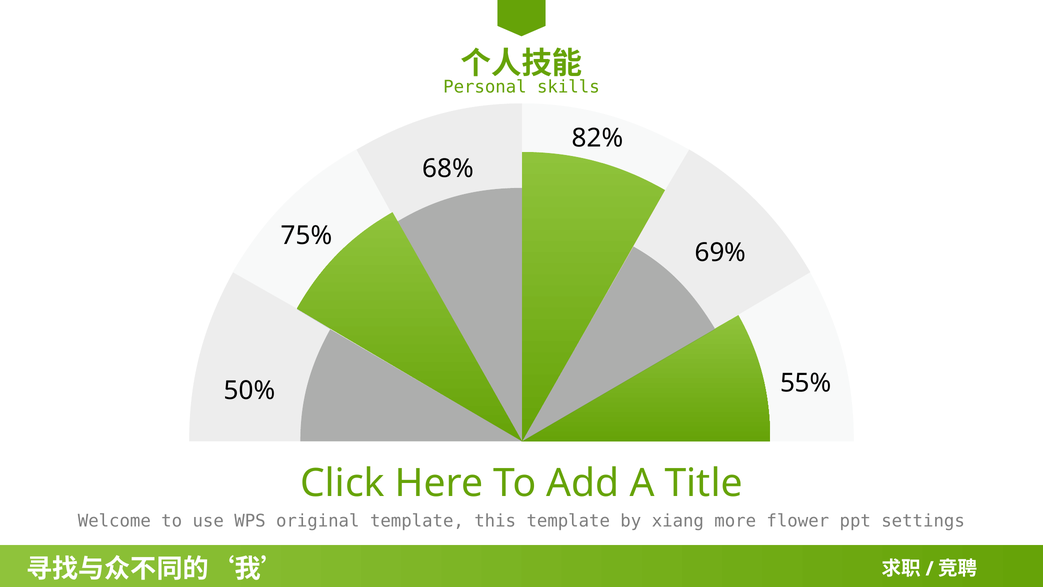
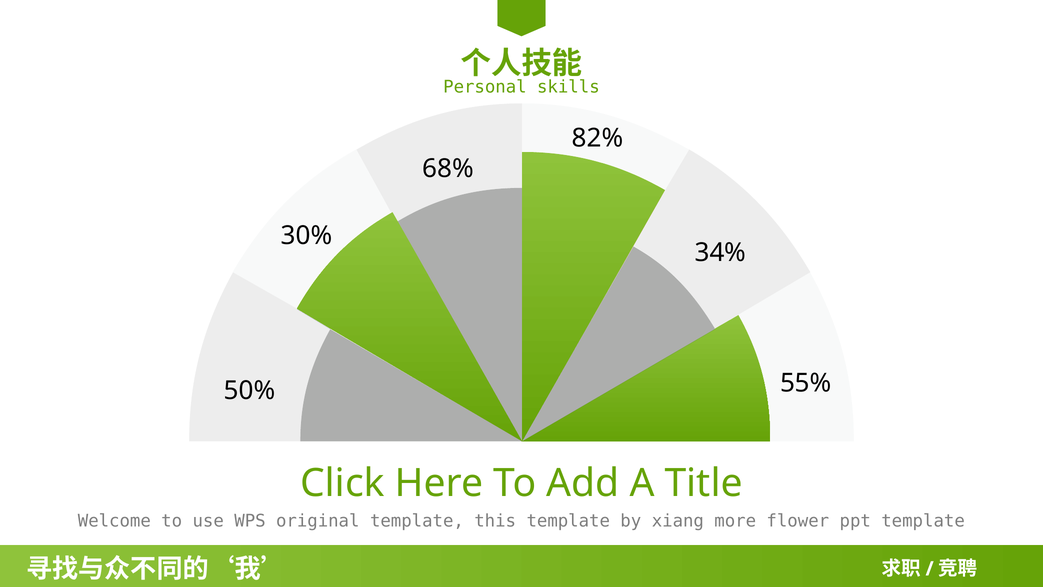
75%: 75% -> 30% (307, 236)
69%: 69% -> 34% (720, 252)
ppt settings: settings -> template (923, 521)
